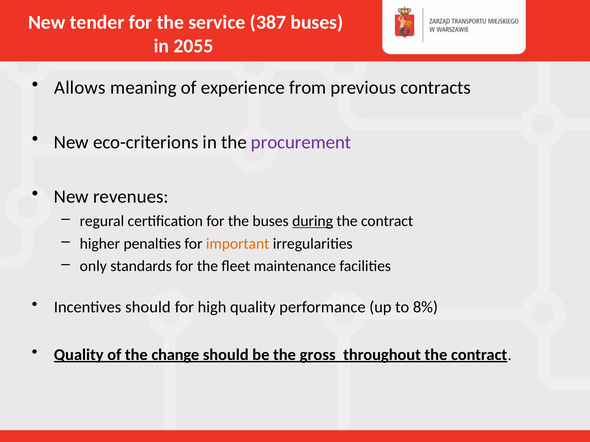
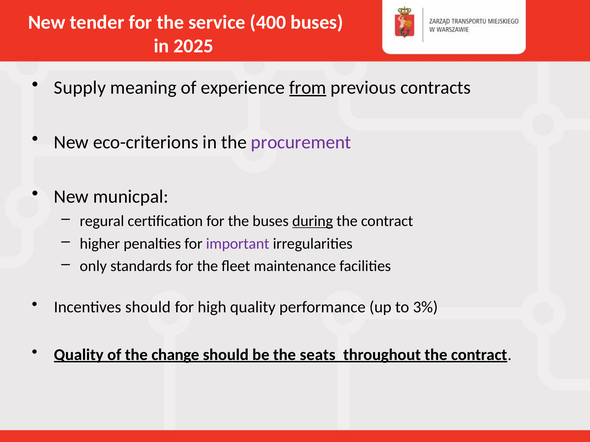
387: 387 -> 400 (268, 22)
2055: 2055 -> 2025 (193, 46)
Allows: Allows -> Supply (80, 88)
from underline: none -> present (308, 88)
revenues: revenues -> municpal (131, 197)
important colour: orange -> purple (238, 244)
8%: 8% -> 3% (425, 308)
gross: gross -> seats (318, 355)
